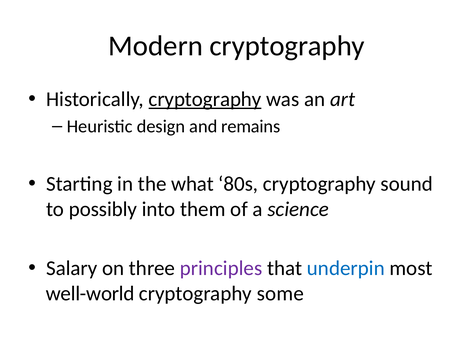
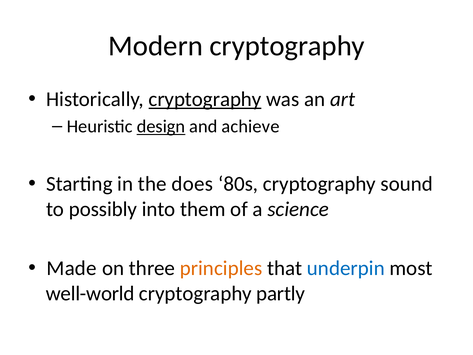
design underline: none -> present (161, 126)
remains: remains -> achieve (251, 126)
what: what -> does (192, 184)
Salary: Salary -> Made (72, 268)
principles colour: purple -> orange (221, 268)
some: some -> partly (281, 293)
